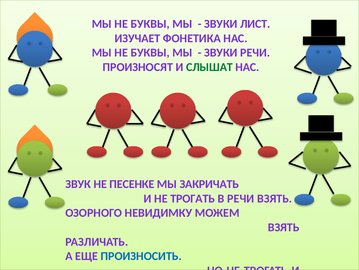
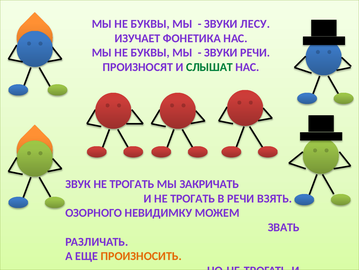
ЛИСТ: ЛИСТ -> ЛЕСУ (255, 24)
ЗВУК НЕ ПЕСЕНКЕ: ПЕСЕНКЕ -> ТРОГАТЬ (132, 184)
ВЗЯТЬ: ВЗЯТЬ -> ЗВАТЬ (284, 227)
ПРОИЗНОСИТЬ colour: blue -> orange (141, 255)
